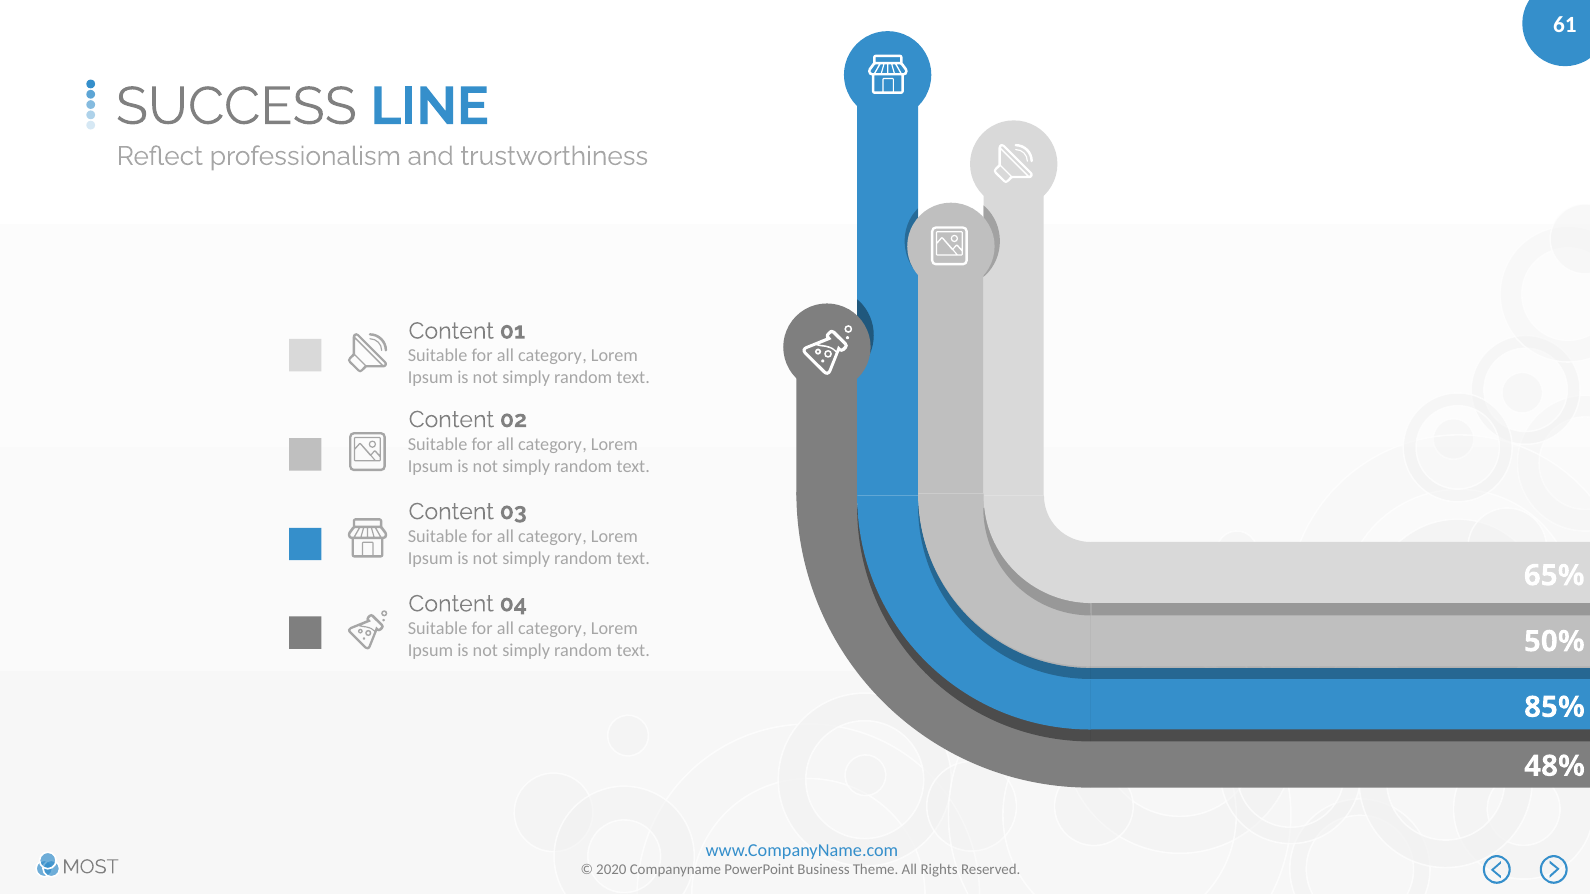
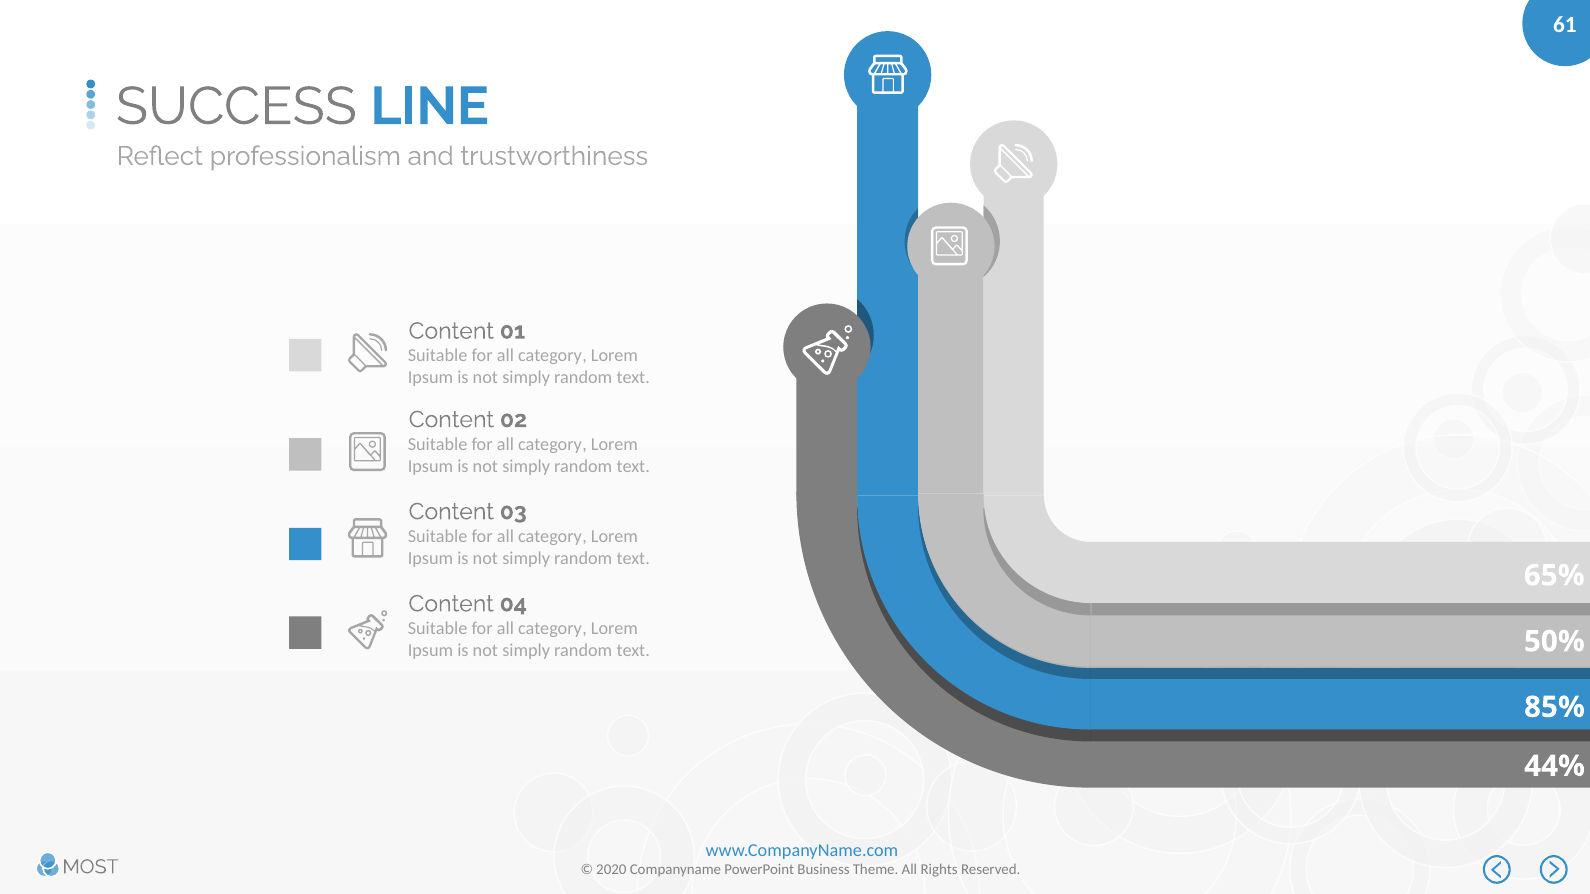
48%: 48% -> 44% (1554, 766)
